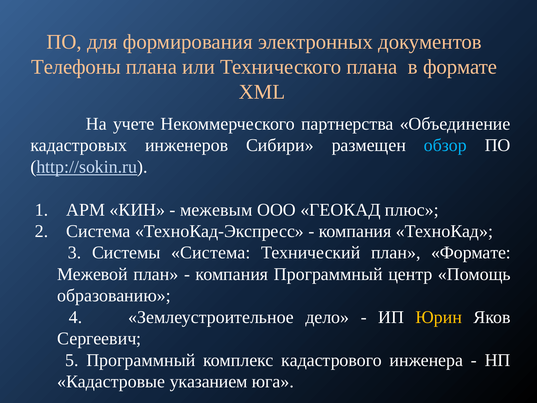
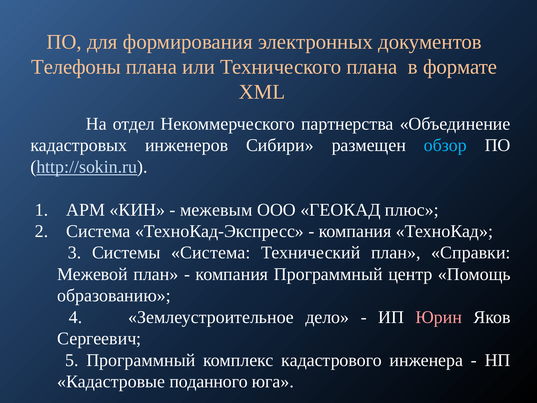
учете: учете -> отдел (134, 124)
план Формате: Формате -> Справки (471, 253)
Юрин colour: yellow -> pink (439, 317)
указанием: указанием -> поданного (209, 381)
